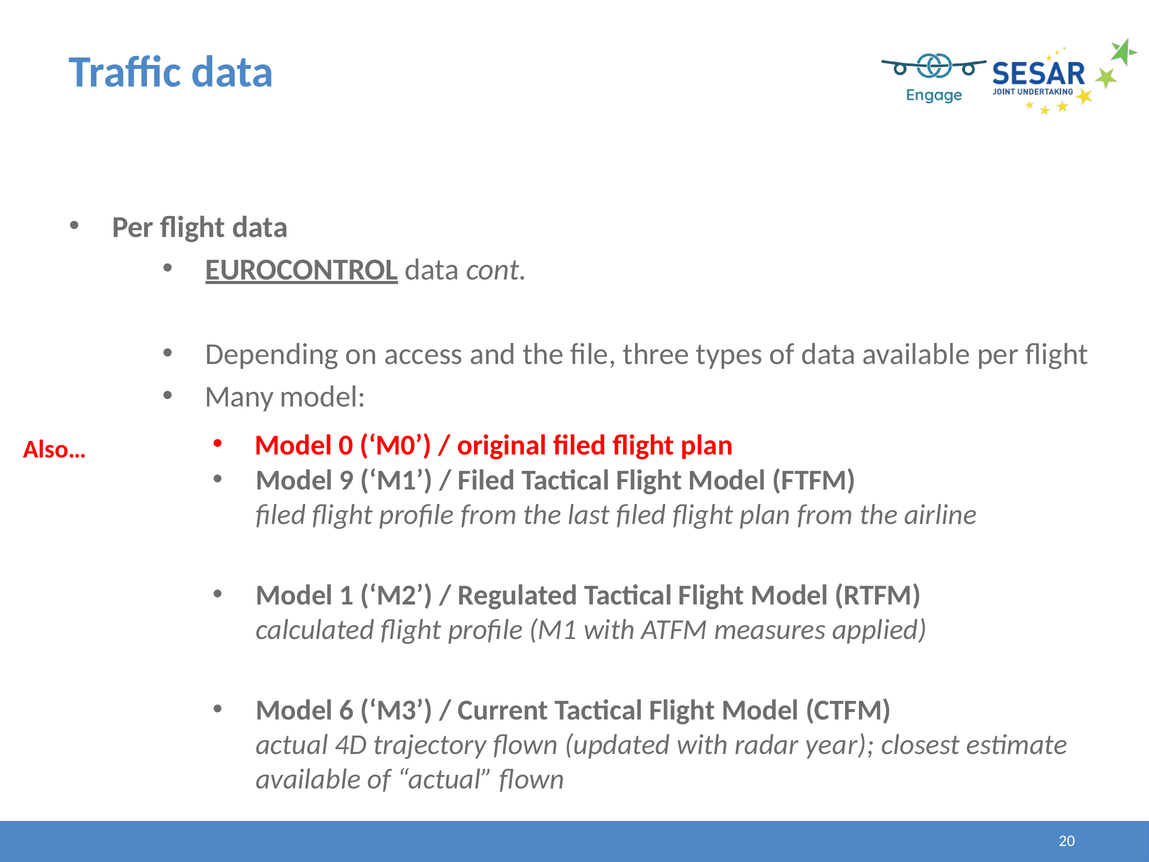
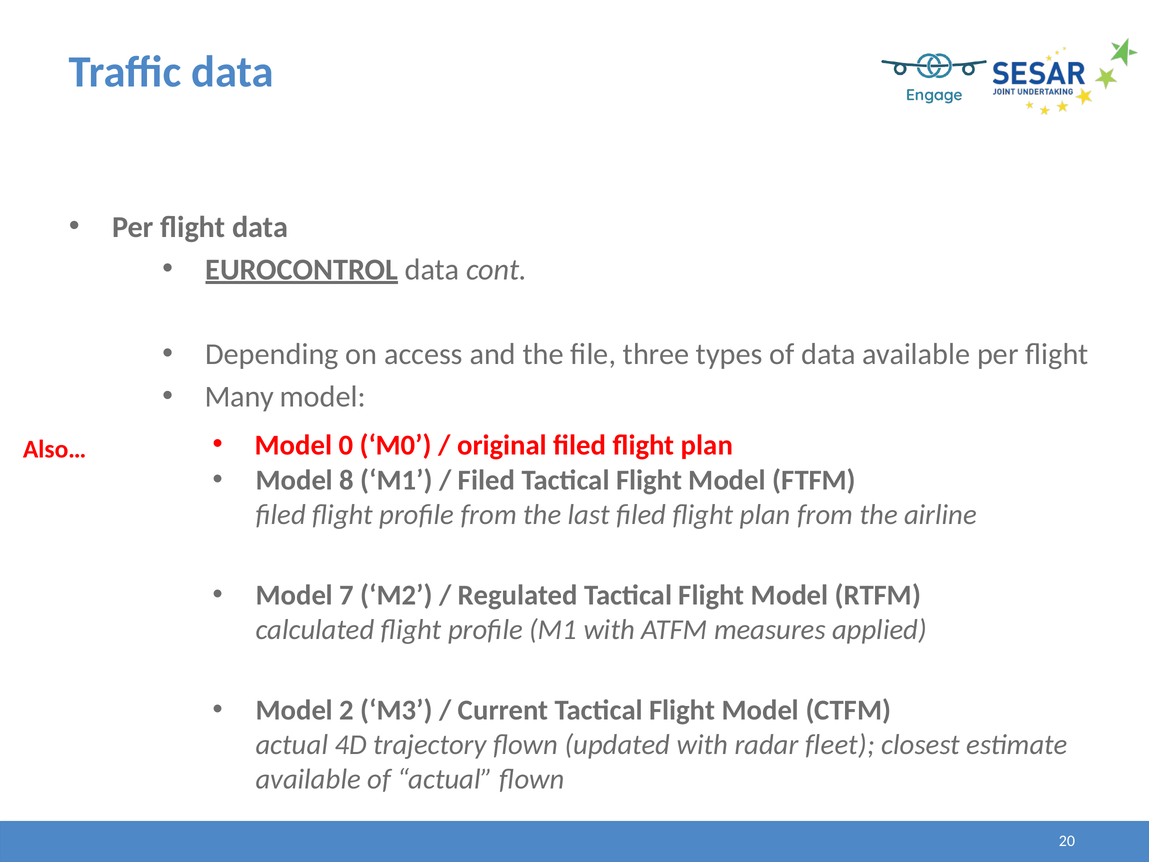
9: 9 -> 8 (347, 480)
1: 1 -> 7 (347, 595)
6: 6 -> 2 (347, 710)
year: year -> fleet (840, 744)
